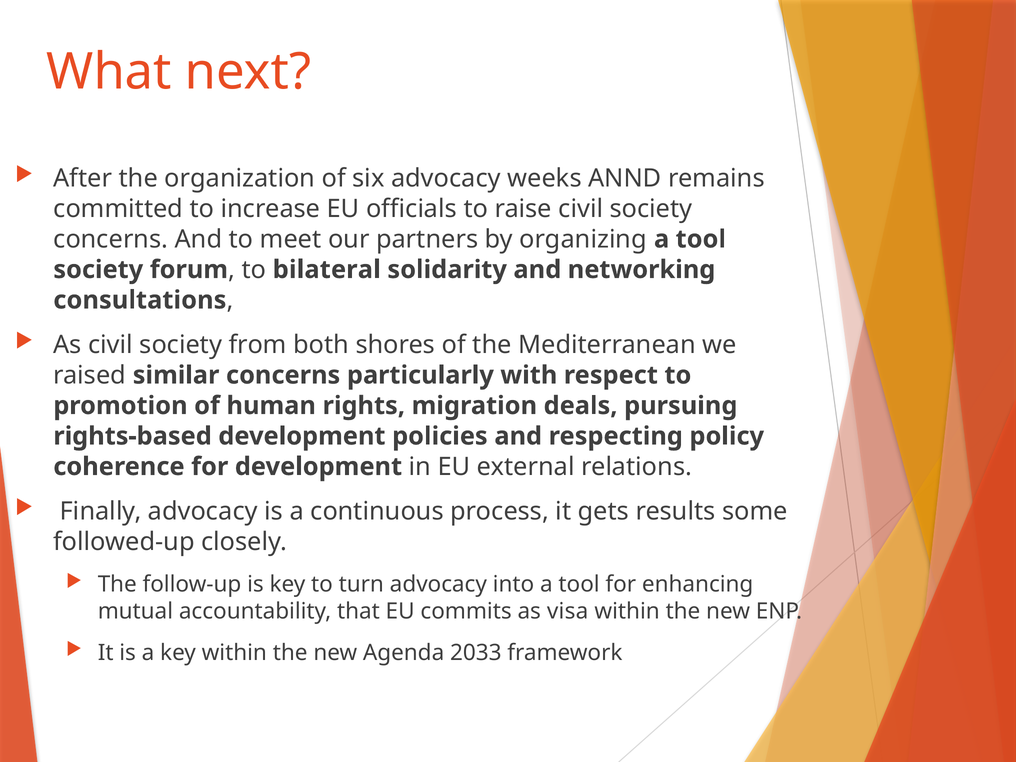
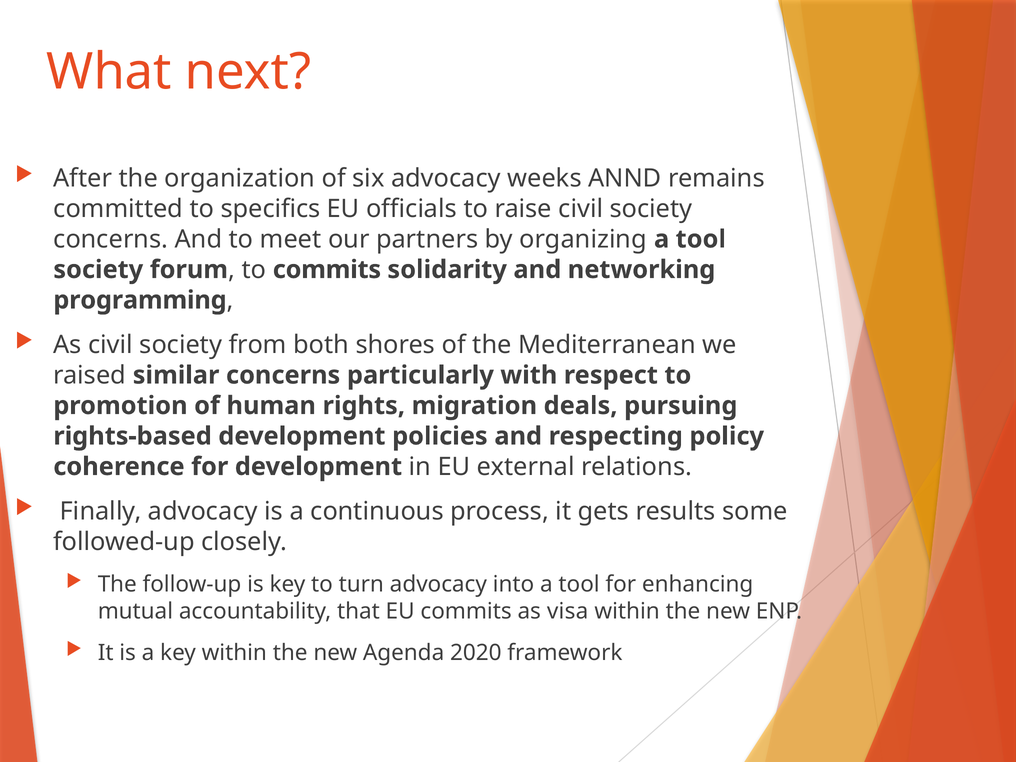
increase: increase -> specifics (271, 209)
to bilateral: bilateral -> commits (327, 270)
consultations: consultations -> programming (140, 300)
2033: 2033 -> 2020 (476, 653)
